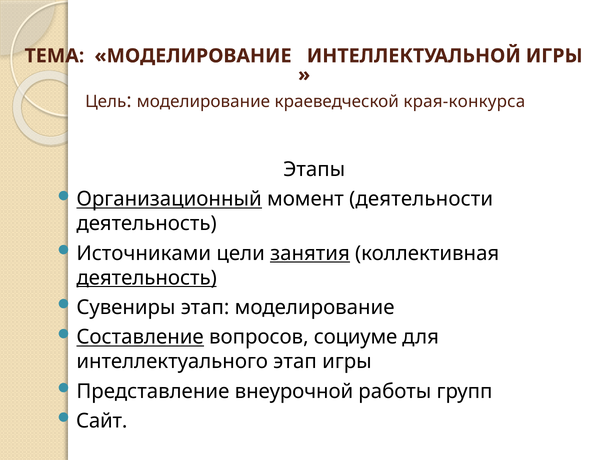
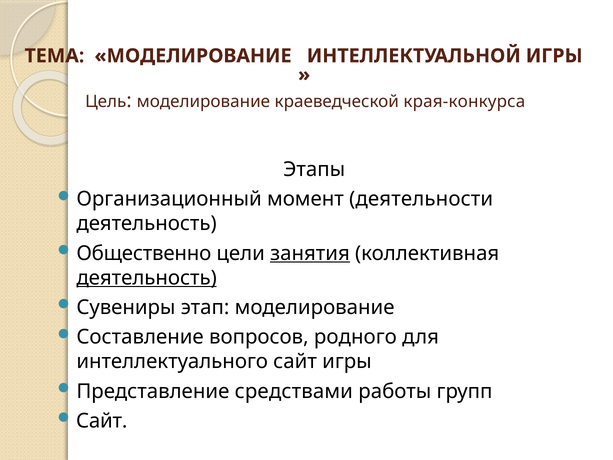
Организационный underline: present -> none (169, 199)
Источниками: Источниками -> Общественно (144, 253)
Составление underline: present -> none (140, 337)
социуме: социуме -> родного (355, 337)
интеллектуального этап: этап -> сайт (295, 361)
внеурочной: внеурочной -> средствами (294, 391)
